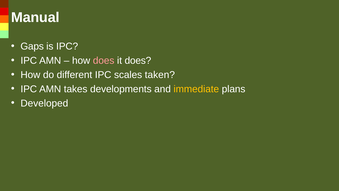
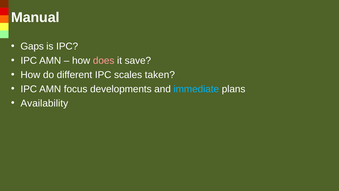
it does: does -> save (138, 60)
takes: takes -> focus (76, 89)
immediate colour: yellow -> light blue (196, 89)
Developed: Developed -> Availability (44, 103)
